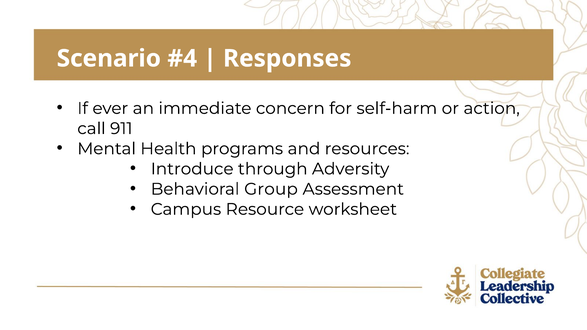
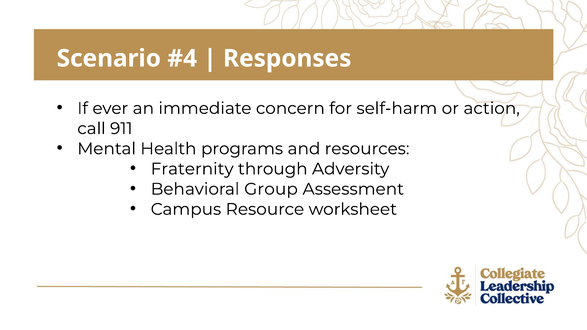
Introduce: Introduce -> Fraternity (192, 169)
